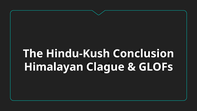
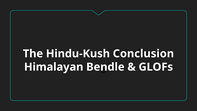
Clague: Clague -> Bendle (105, 67)
